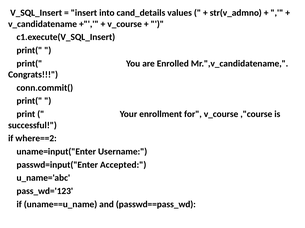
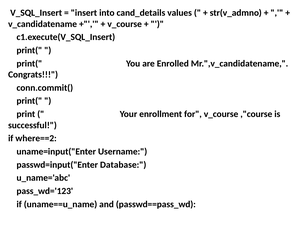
Accepted: Accepted -> Database (123, 165)
